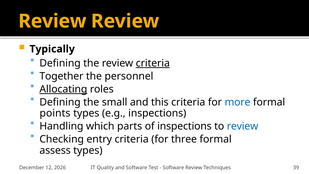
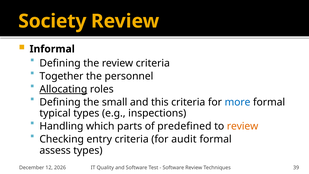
Review: Review -> Society (52, 21)
Typically: Typically -> Informal (52, 49)
criteria underline: present -> none (153, 63)
points: points -> typical (55, 113)
of inspections: inspections -> predefined (184, 126)
review colour: blue -> orange (243, 126)
three: three -> audit (184, 139)
